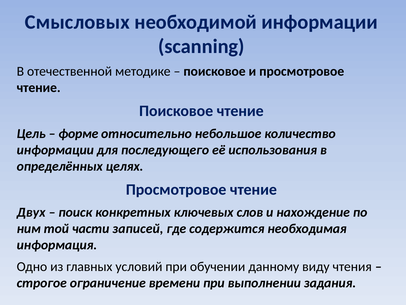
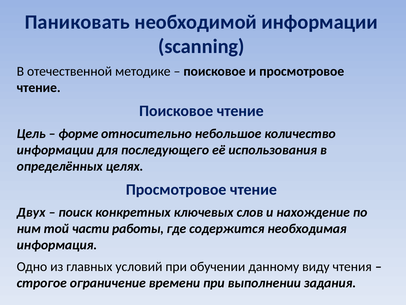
Смысловых: Смысловых -> Паниковать (77, 22)
записей: записей -> работы (138, 228)
